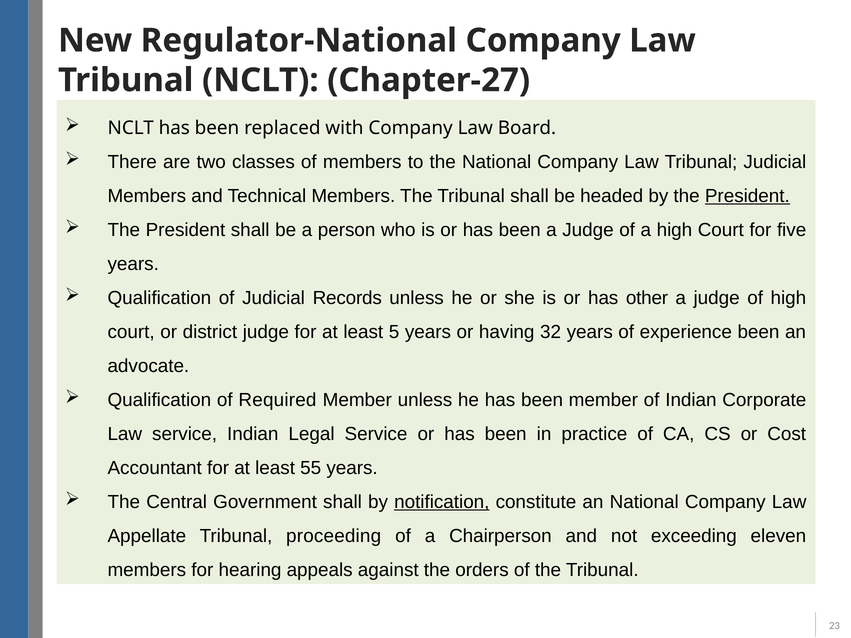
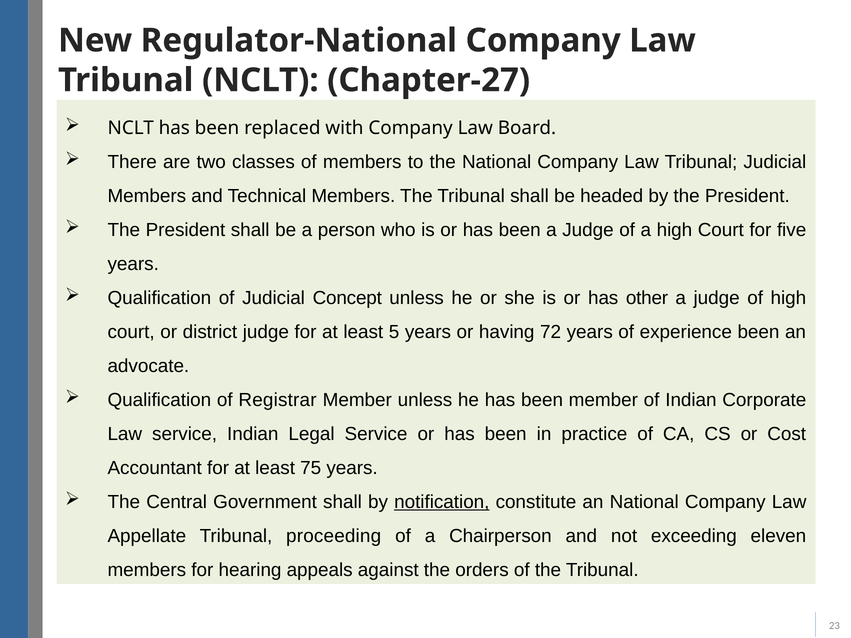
President underline: present -> none (747, 196)
Records: Records -> Concept (347, 298)
32: 32 -> 72 (551, 332)
Required: Required -> Registrar (277, 400)
55: 55 -> 75 (311, 468)
